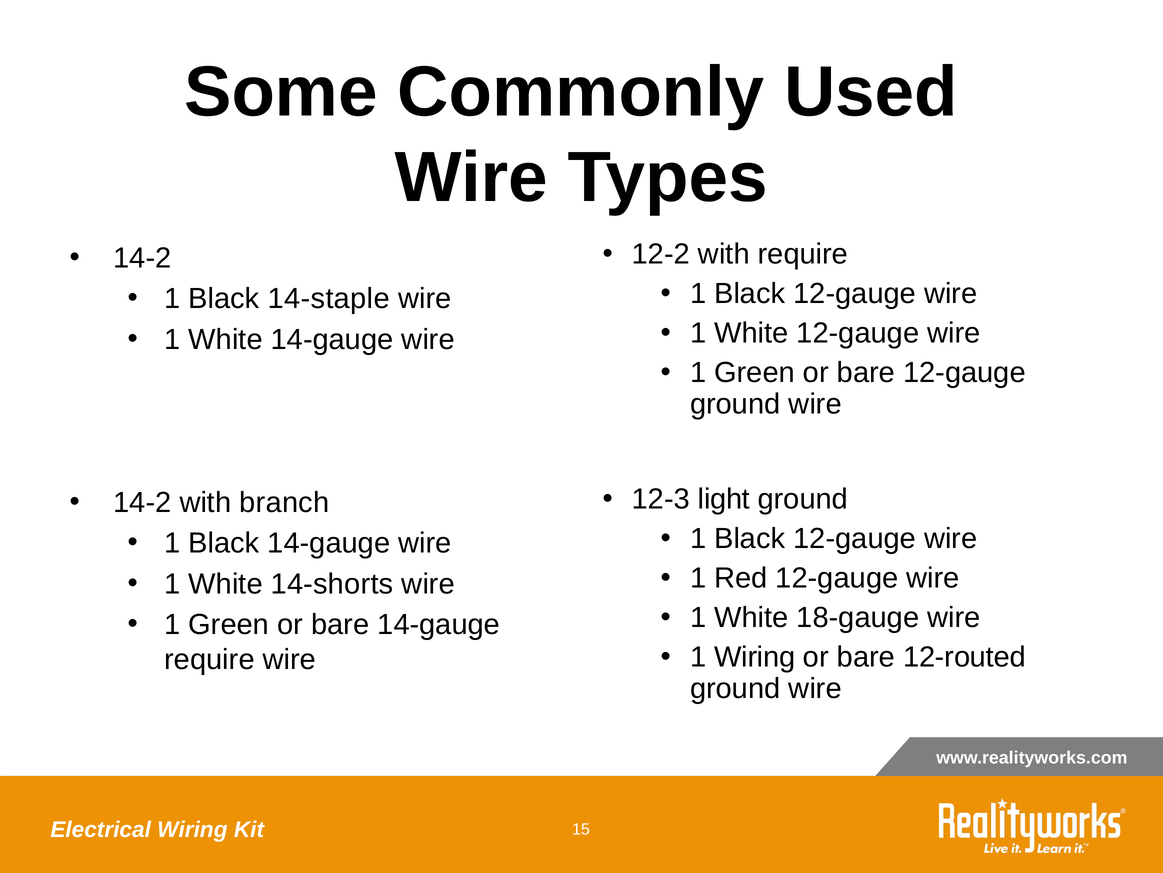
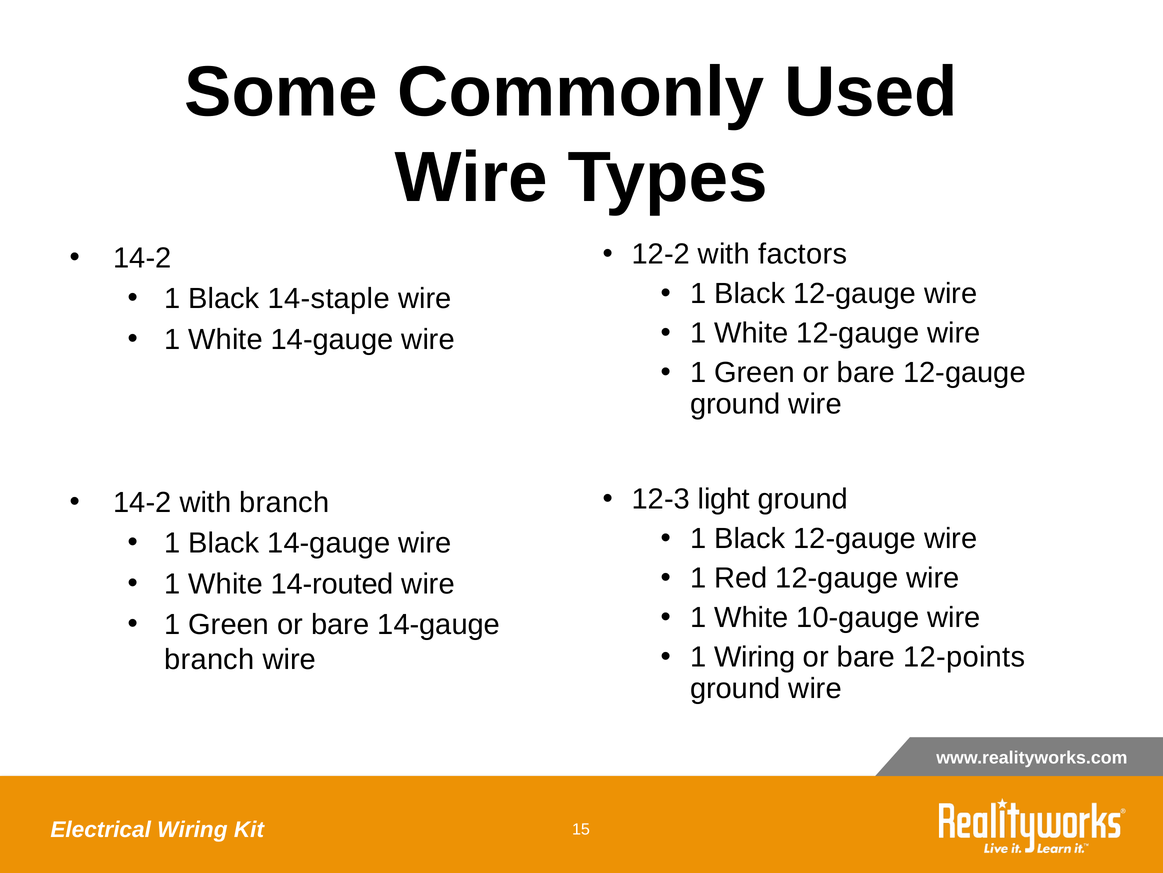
with require: require -> factors (803, 254)
14-shorts: 14-shorts -> 14-routed (332, 584)
18-gauge: 18-gauge -> 10-gauge (858, 617)
12-routed: 12-routed -> 12-points (964, 657)
require: require -> branch (209, 659)
